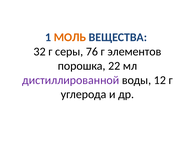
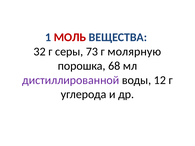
МОЛЬ colour: orange -> red (70, 37)
76: 76 -> 73 (92, 52)
элементов: элементов -> молярную (134, 52)
22: 22 -> 68 (114, 66)
